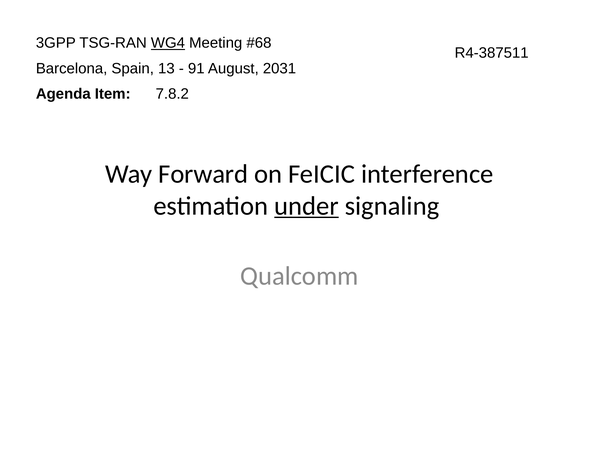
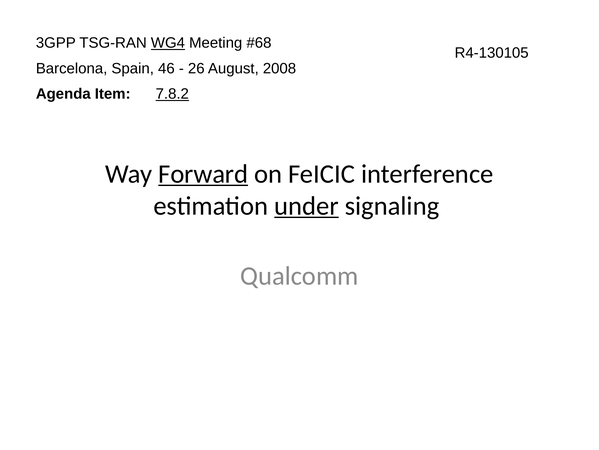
R4-387511: R4-387511 -> R4-130105 (492, 53)
13: 13 -> 46 (166, 68)
91: 91 -> 26 (196, 68)
2031: 2031 -> 2008 (279, 68)
7.8.2 underline: none -> present (172, 94)
Forward underline: none -> present (203, 174)
